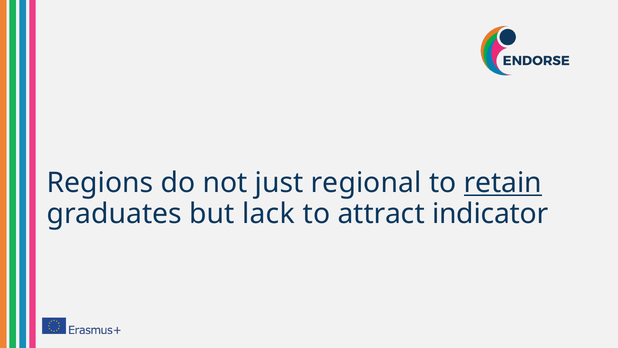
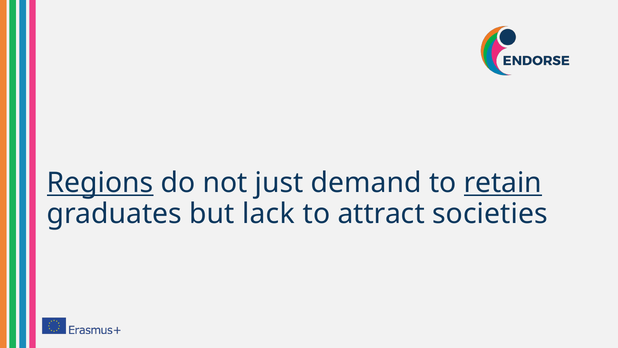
Regions underline: none -> present (100, 183)
regional: regional -> demand (366, 183)
indicator: indicator -> societies (490, 213)
